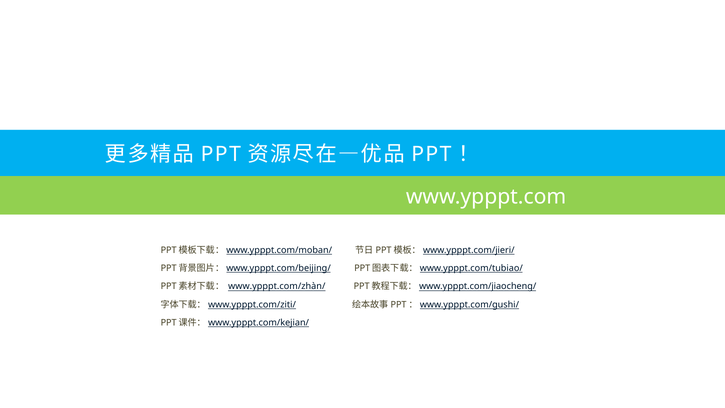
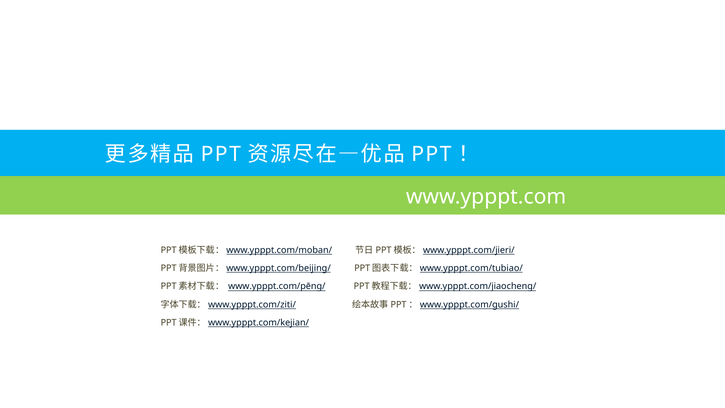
www.ypppt.com/zhàn/: www.ypppt.com/zhàn/ -> www.ypppt.com/pēng/ (277, 286)
